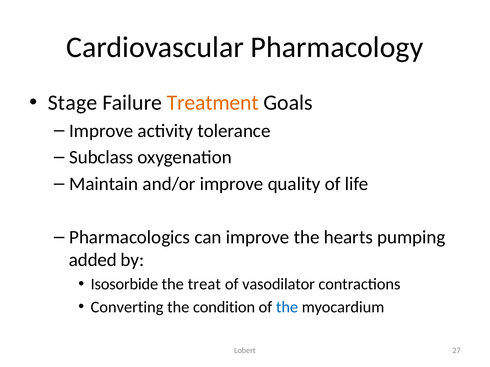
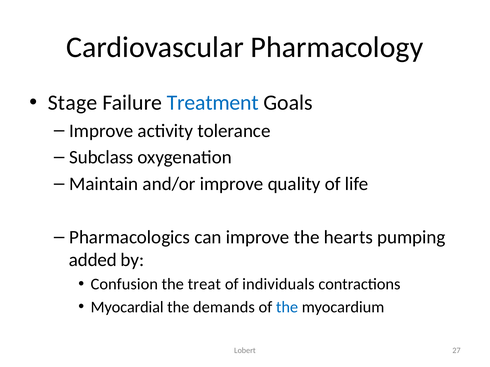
Treatment colour: orange -> blue (213, 103)
Isosorbide: Isosorbide -> Confusion (124, 285)
vasodilator: vasodilator -> individuals (278, 285)
Converting: Converting -> Myocardial (127, 307)
condition: condition -> demands (224, 307)
